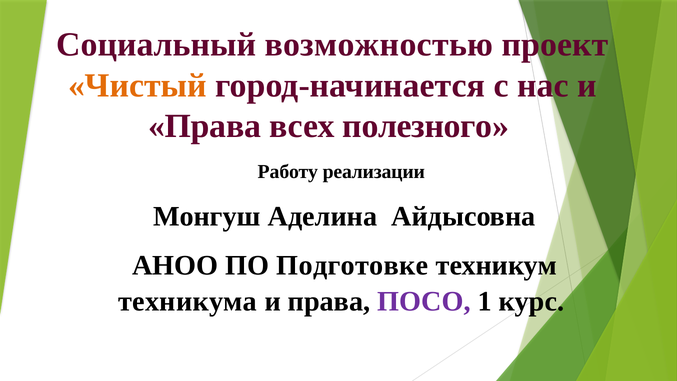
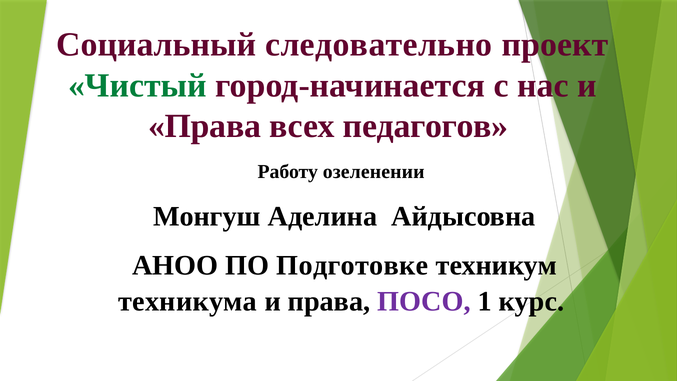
возможностью: возможностью -> следовательно (379, 45)
Чистый colour: orange -> green (137, 85)
полезного: полезного -> педагогов (426, 126)
реализации: реализации -> озеленении (374, 172)
